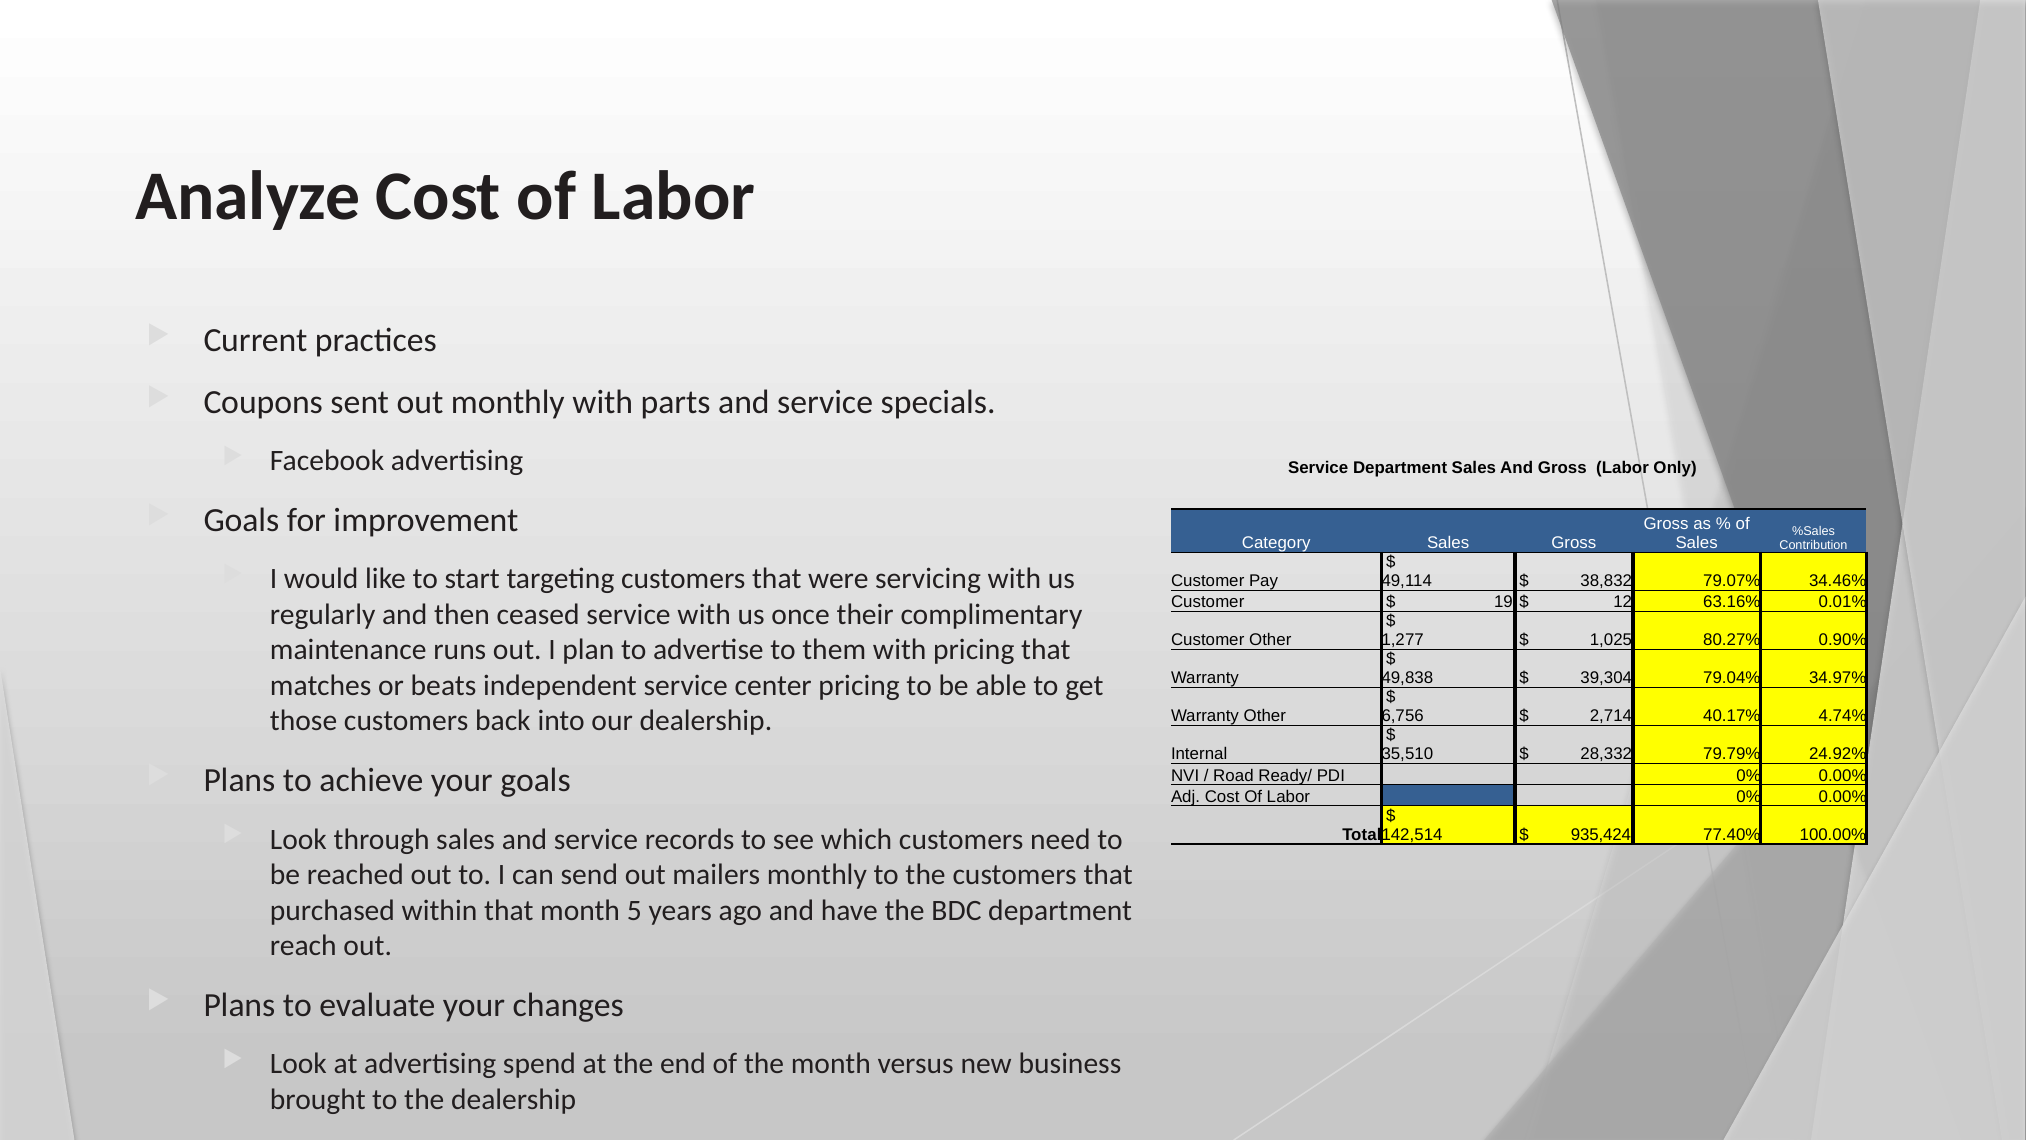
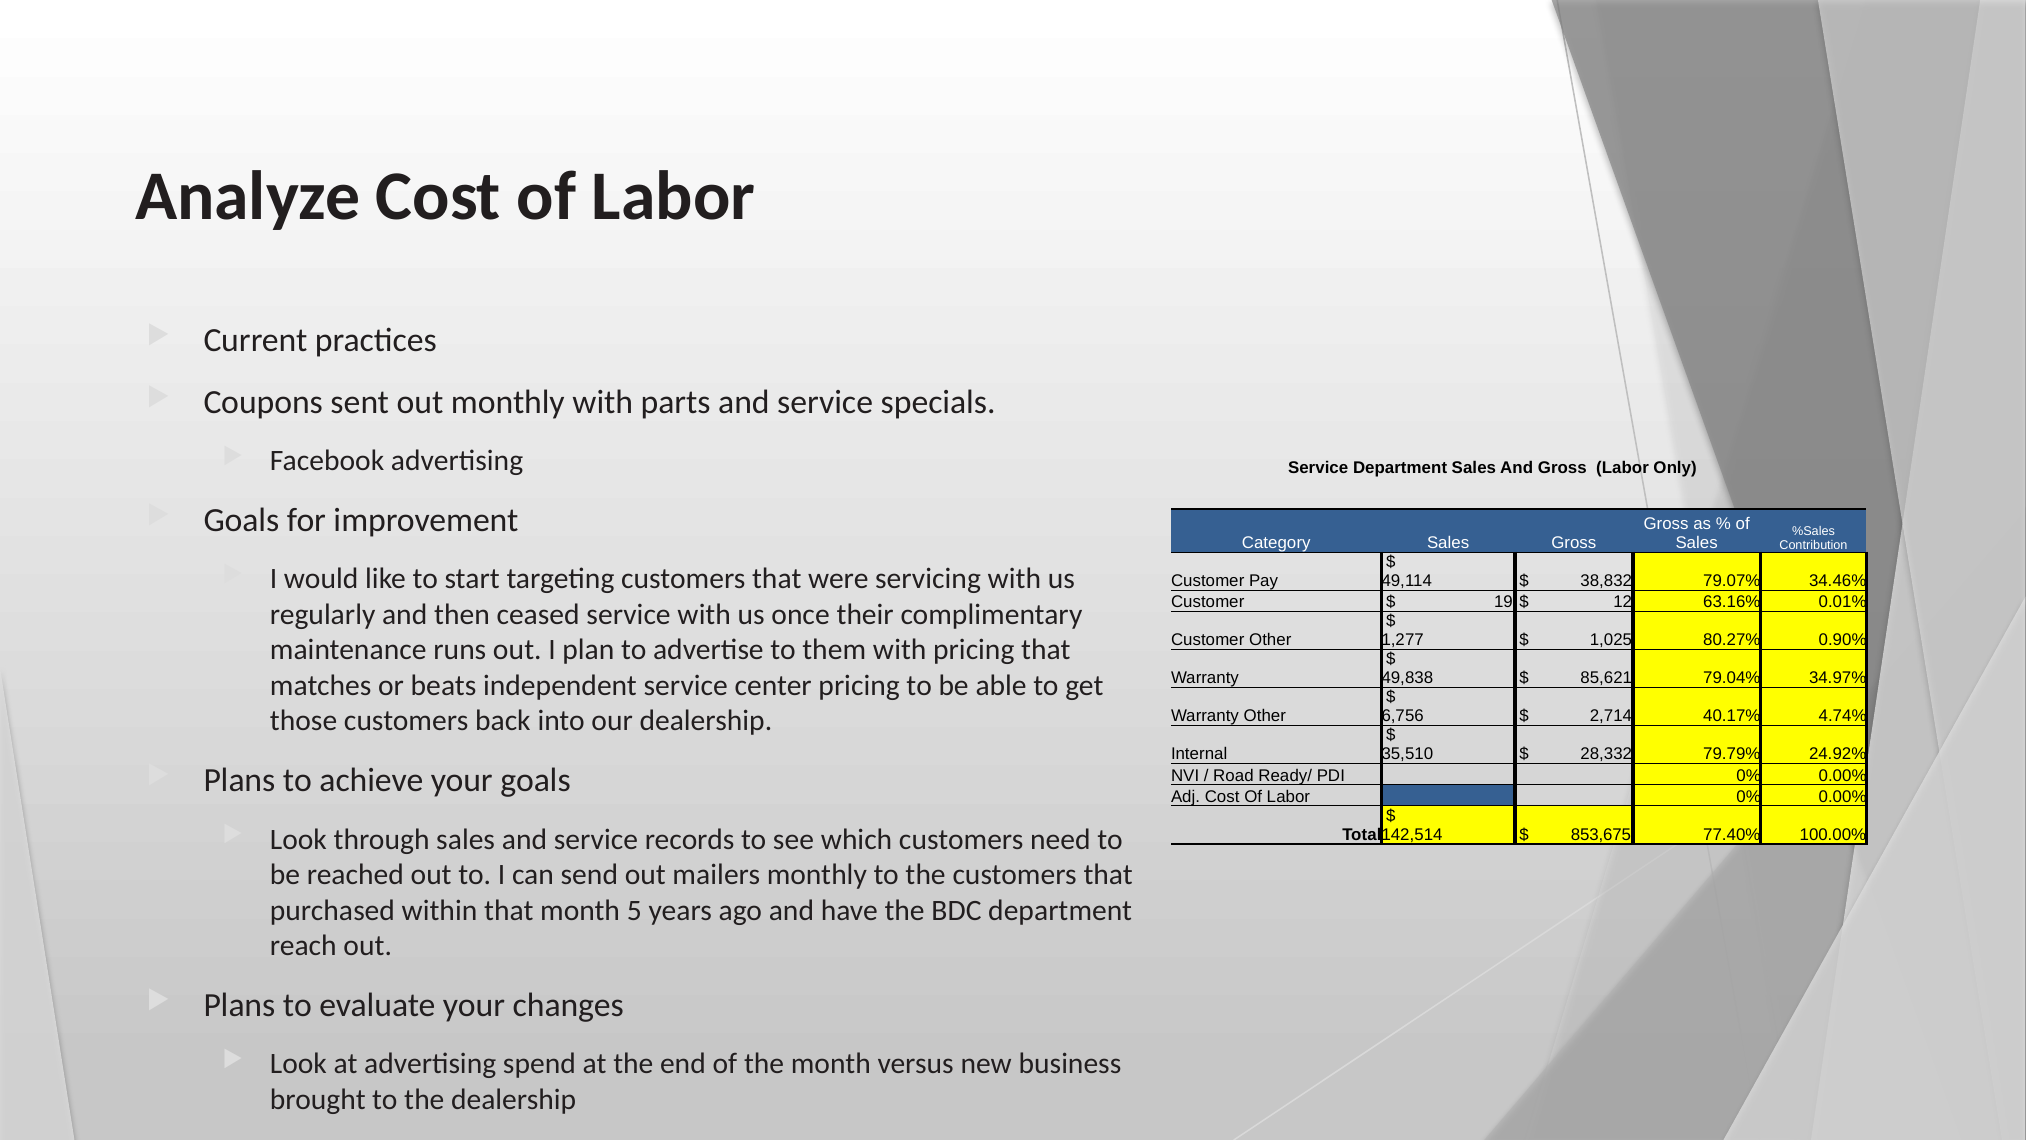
39,304: 39,304 -> 85,621 (1606, 678)
935,424: 935,424 -> 853,675 (1601, 834)
